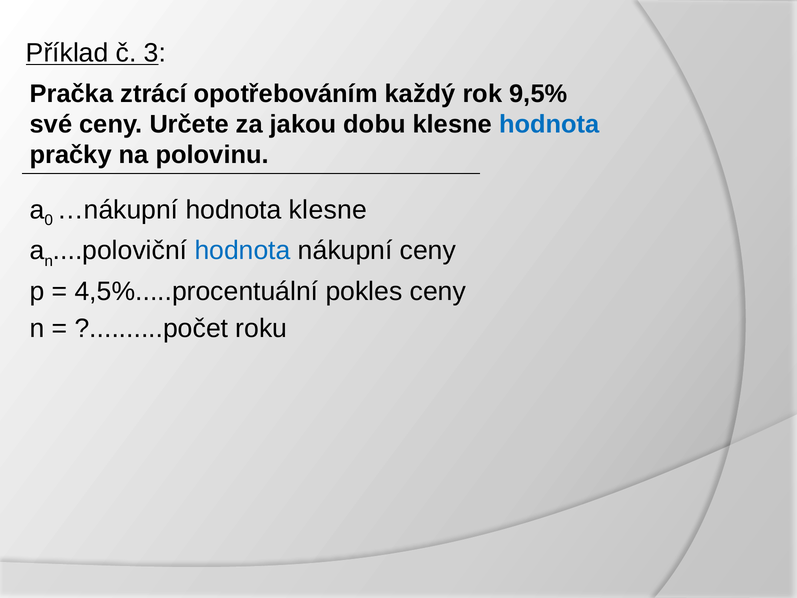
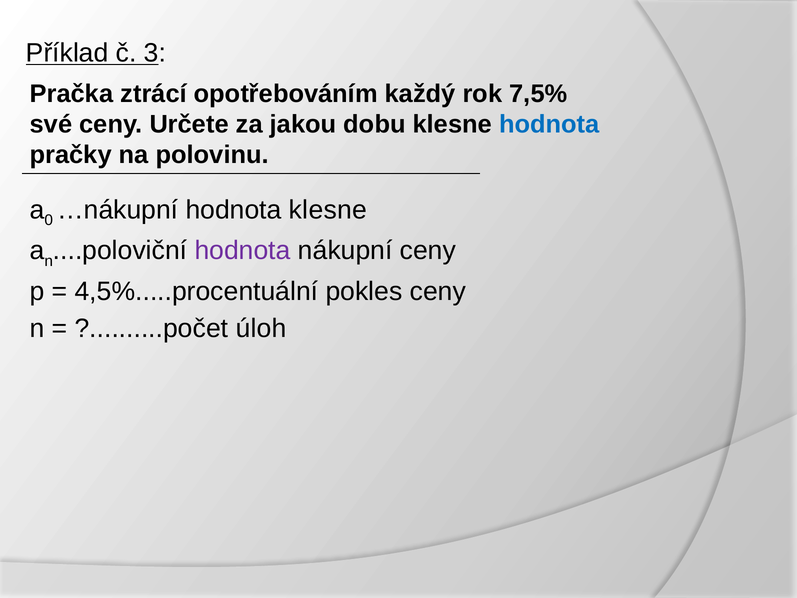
9,5%: 9,5% -> 7,5% (538, 94)
hodnota colour: blue -> purple (243, 251)
roku: roku -> úloh (261, 328)
